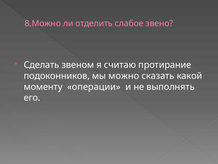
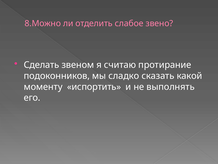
можно: можно -> сладко (124, 76)
операции: операции -> испортить (94, 87)
